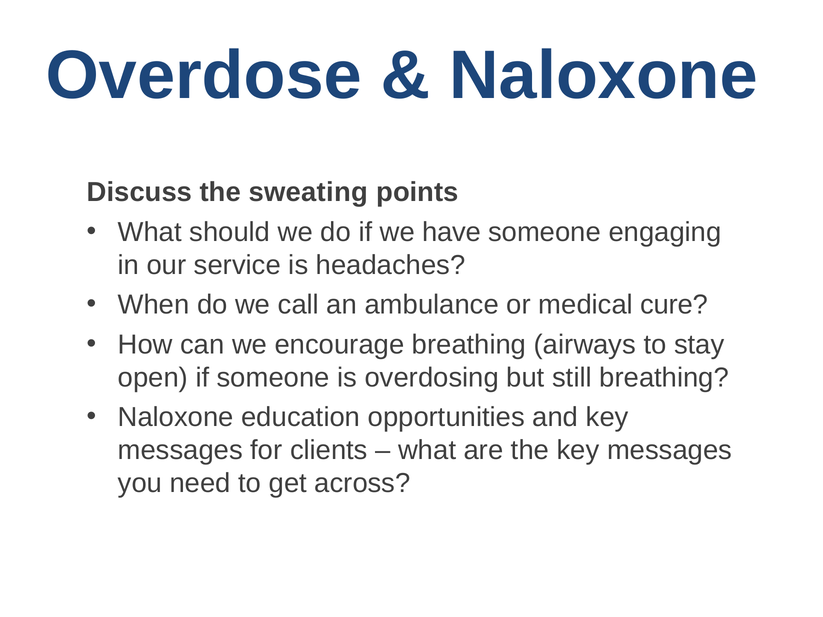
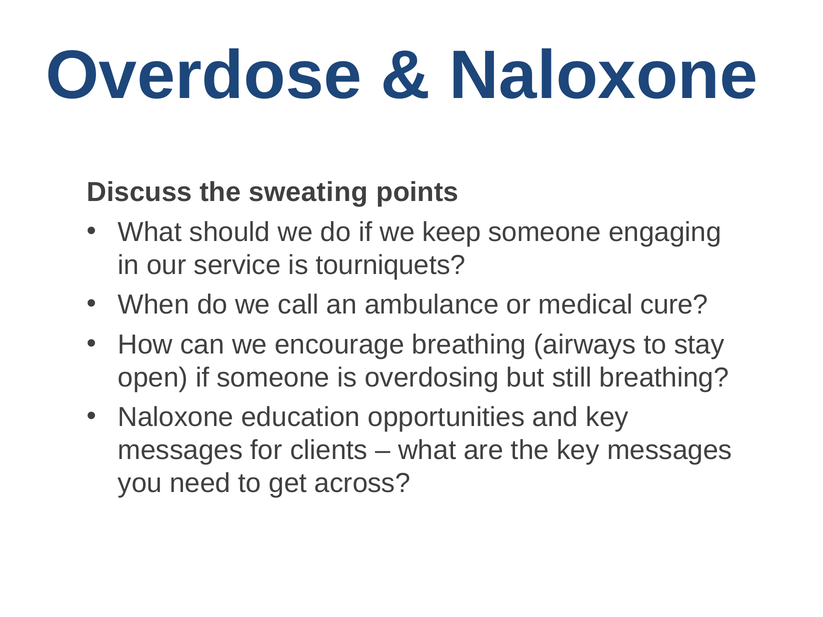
have: have -> keep (452, 232)
headaches: headaches -> tourniquets (391, 265)
